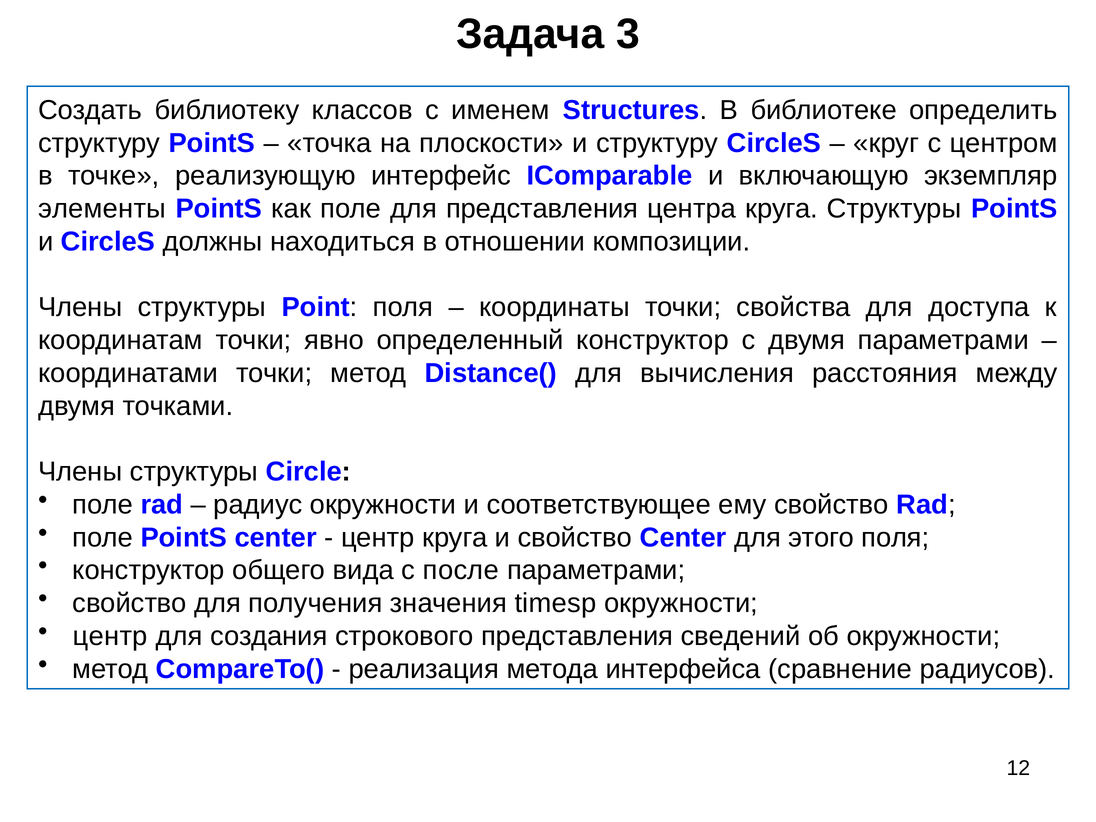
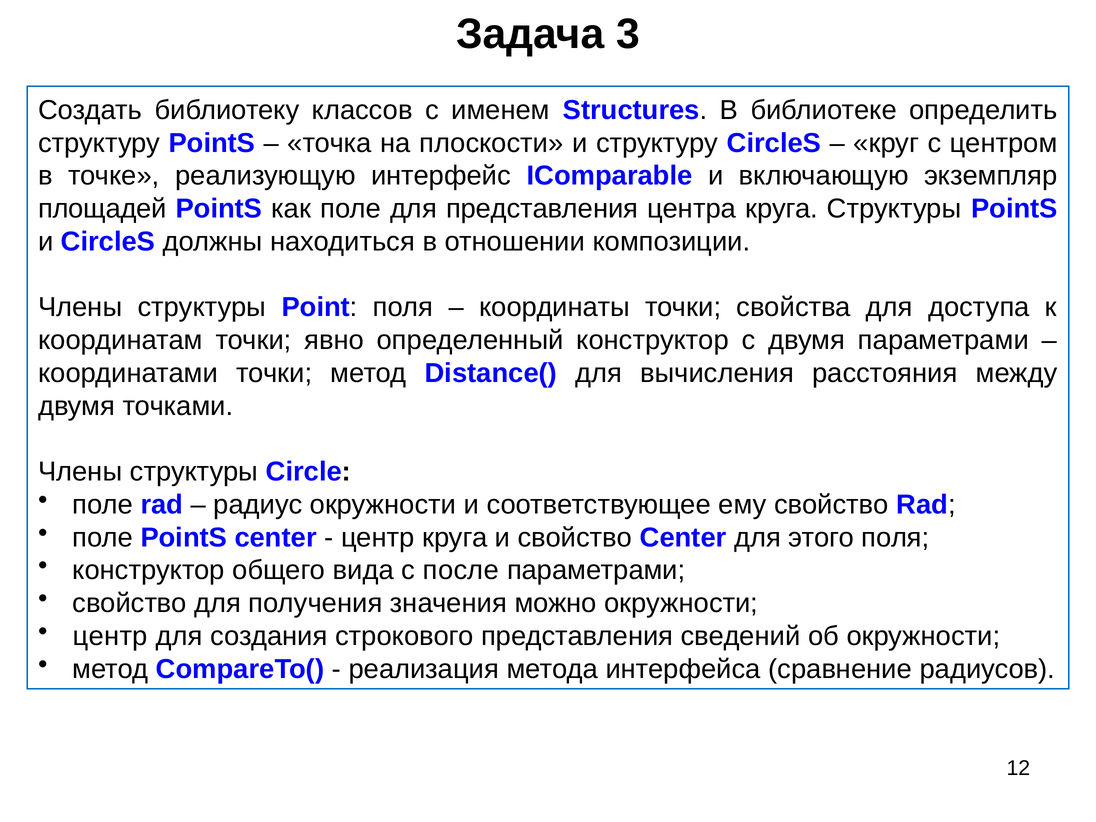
элементы: элементы -> площадей (102, 209)
timesp: timesp -> можно (556, 603)
